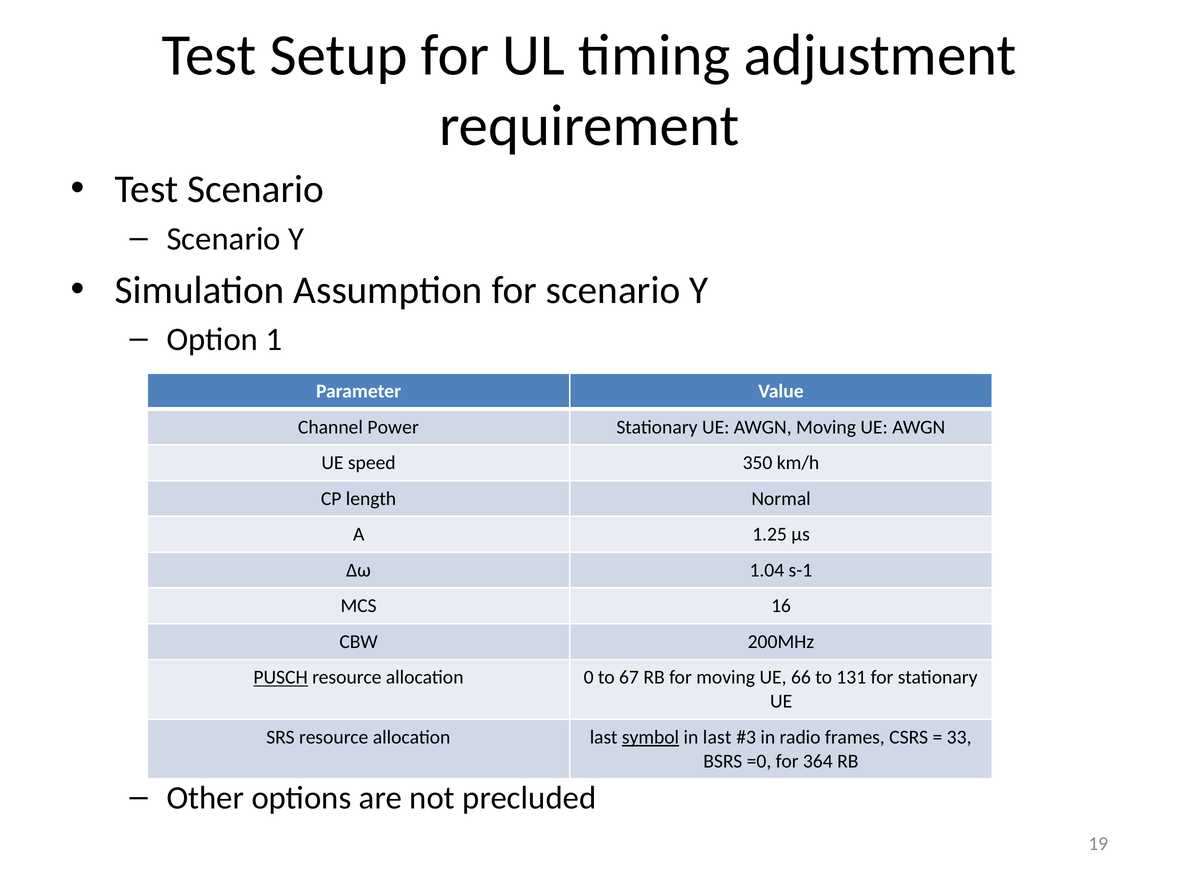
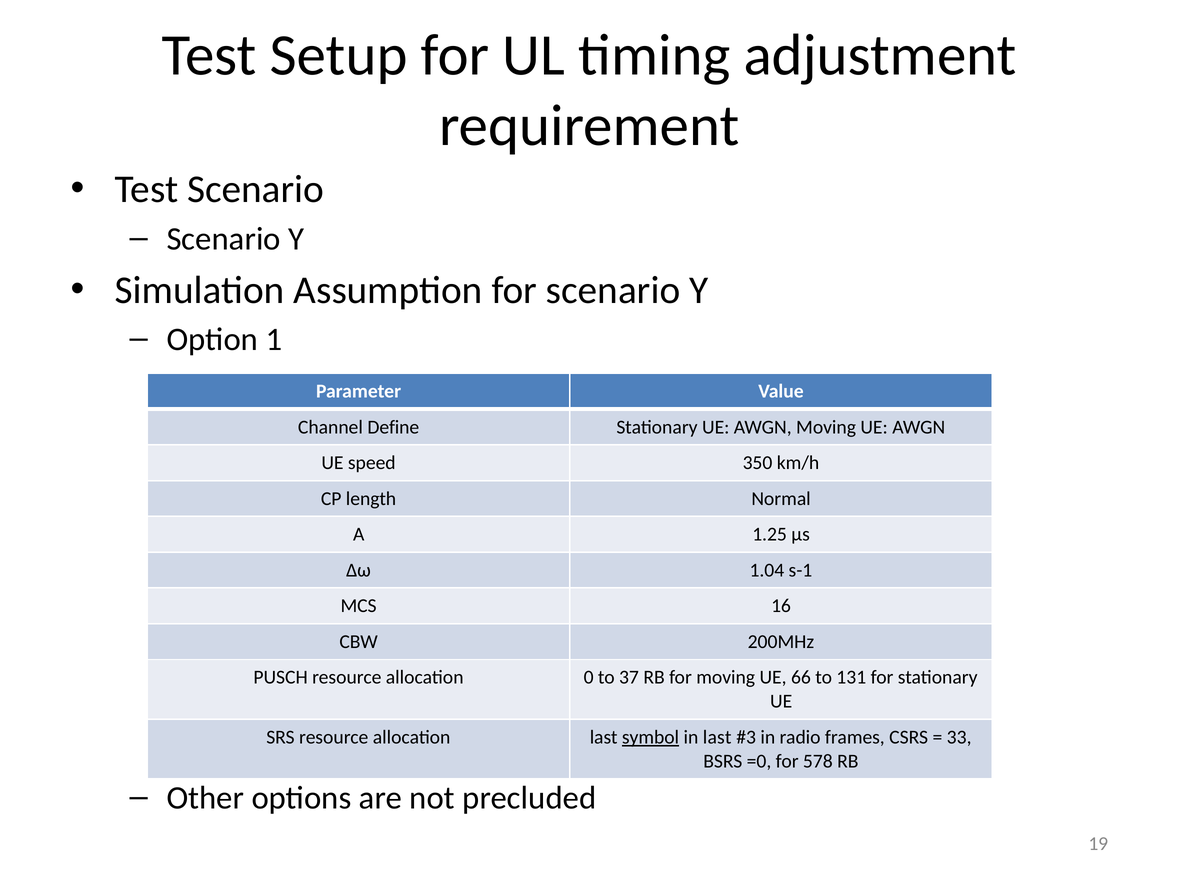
Power: Power -> Define (393, 427)
PUSCH underline: present -> none (281, 678)
67: 67 -> 37 (629, 678)
364: 364 -> 578 (818, 761)
